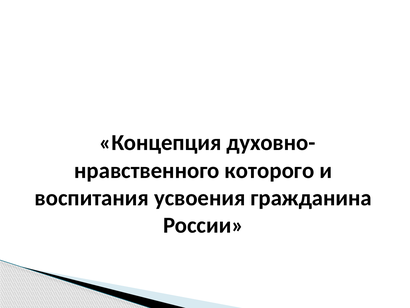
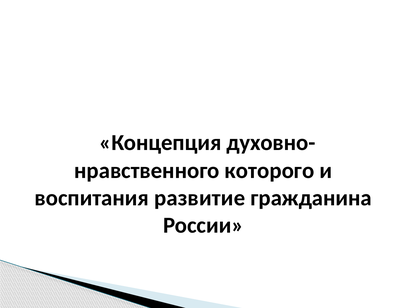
усвоения: усвоения -> развитие (200, 198)
